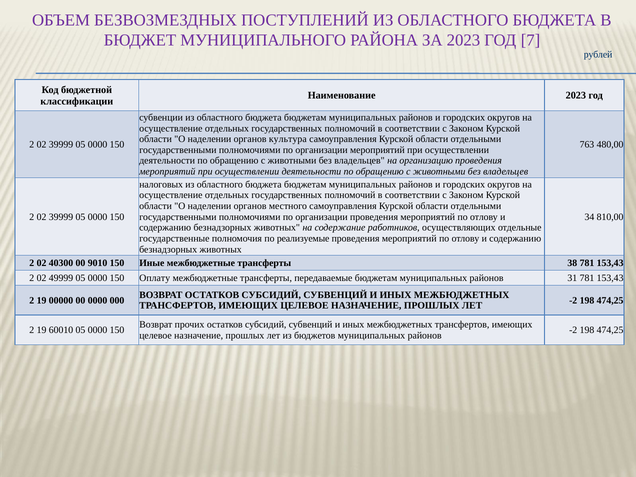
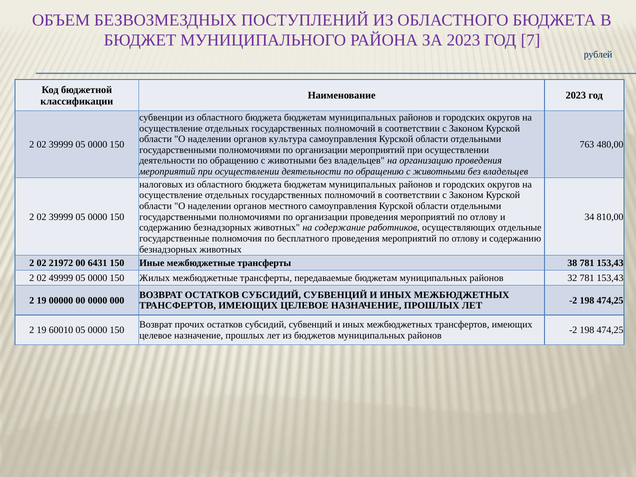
реализуемые: реализуемые -> бесплатного (303, 238)
40300: 40300 -> 21972 (61, 263)
9010: 9010 -> 6431 (98, 263)
Оплату: Оплату -> Жилых (155, 278)
31: 31 -> 32 (572, 278)
